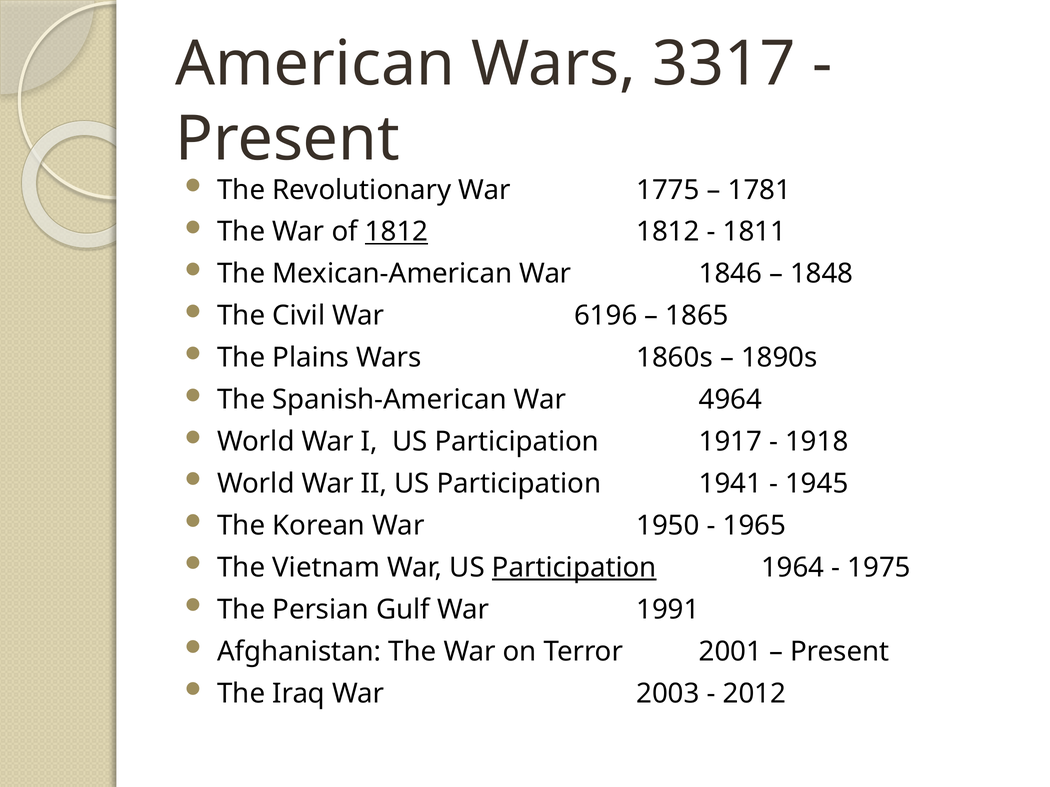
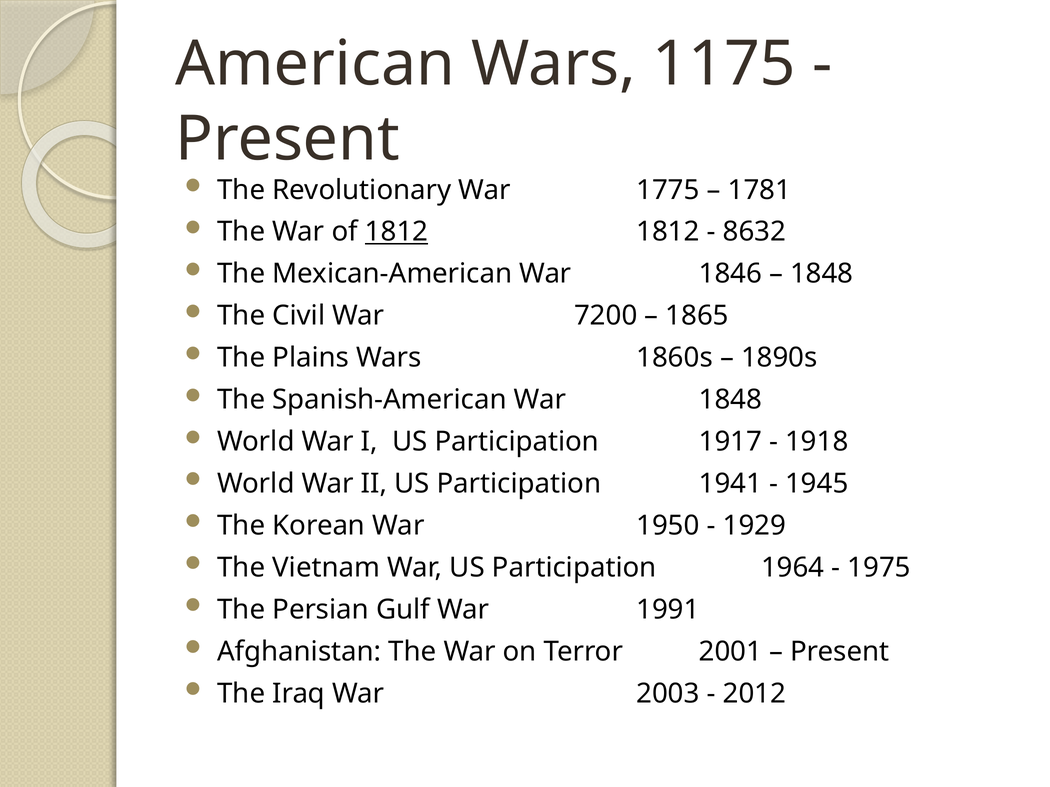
3317: 3317 -> 1175 (724, 64)
1811: 1811 -> 8632 (754, 232)
6196: 6196 -> 7200 (606, 316)
War 4964: 4964 -> 1848 (730, 400)
1965: 1965 -> 1929 (754, 526)
Participation underline: present -> none (574, 568)
